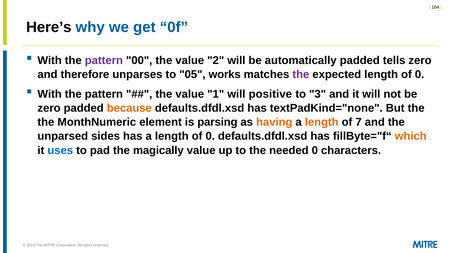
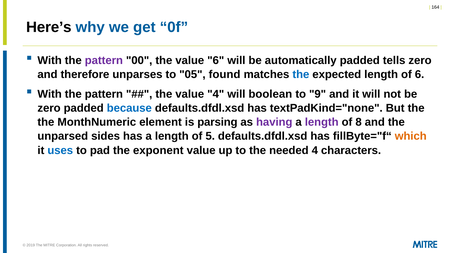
value 2: 2 -> 6 (216, 60)
works: works -> found (225, 74)
the colour: purple -> blue (301, 74)
expected length of 0: 0 -> 6 (420, 74)
value 1: 1 -> 4 (216, 94)
positive: positive -> boolean (270, 94)
3: 3 -> 9 (318, 94)
because colour: orange -> blue (129, 108)
having colour: orange -> purple (274, 122)
length colour: orange -> purple (322, 122)
7: 7 -> 8 (359, 122)
a length of 0: 0 -> 5 (210, 136)
magically: magically -> exponent (158, 150)
needed 0: 0 -> 4 (315, 150)
